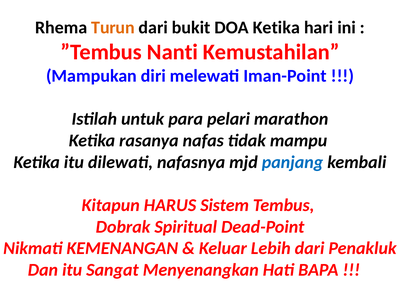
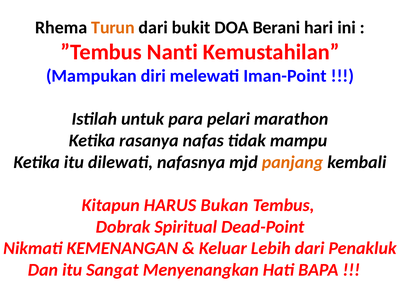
DOA Ketika: Ketika -> Berani (276, 27)
panjang colour: blue -> orange (292, 162)
Sistem: Sistem -> Bukan (224, 205)
